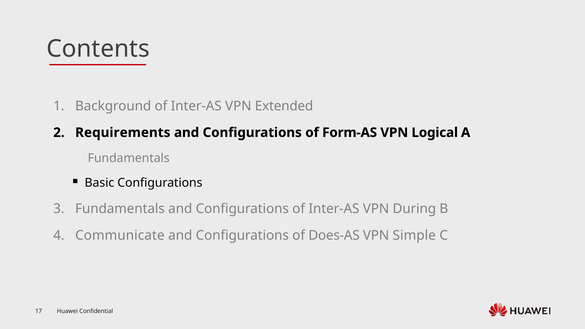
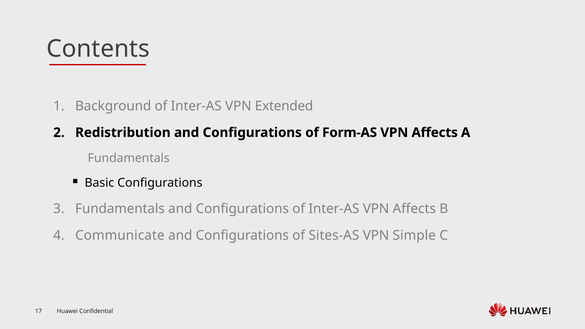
Requirements: Requirements -> Redistribution (123, 133)
Logical: Logical -> Affects (435, 133)
Inter-AS VPN During: During -> Affects (414, 209)
Does-AS: Does-AS -> Sites-AS (334, 235)
